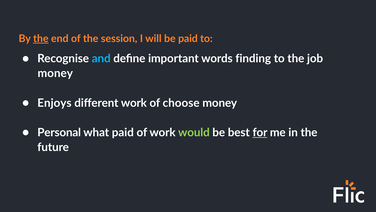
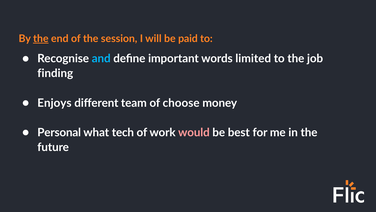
finding: finding -> limited (253, 59)
money: money -> finding (55, 73)
different work: work -> team (134, 103)
what paid: paid -> tech (123, 132)
would colour: light green -> pink (194, 132)
for underline: present -> none (260, 132)
